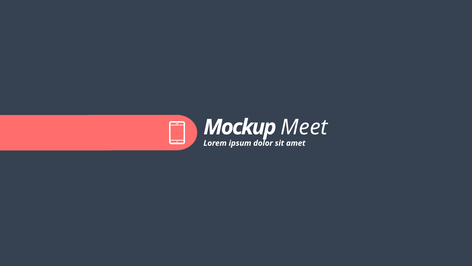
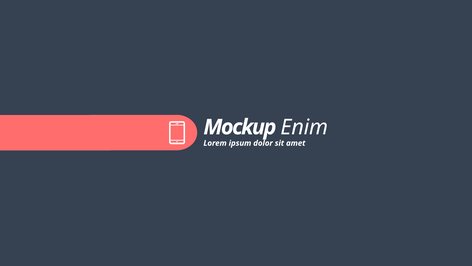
Meet: Meet -> Enim (304, 127)
